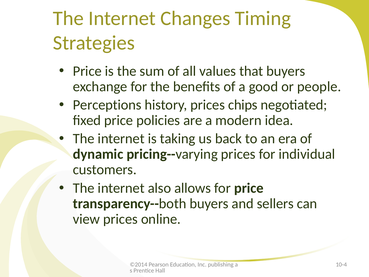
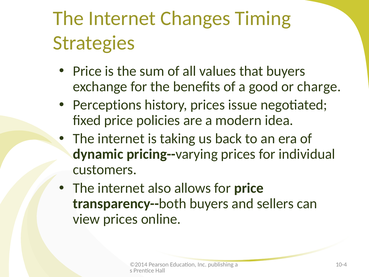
people: people -> charge (319, 86)
chips: chips -> issue (243, 105)
